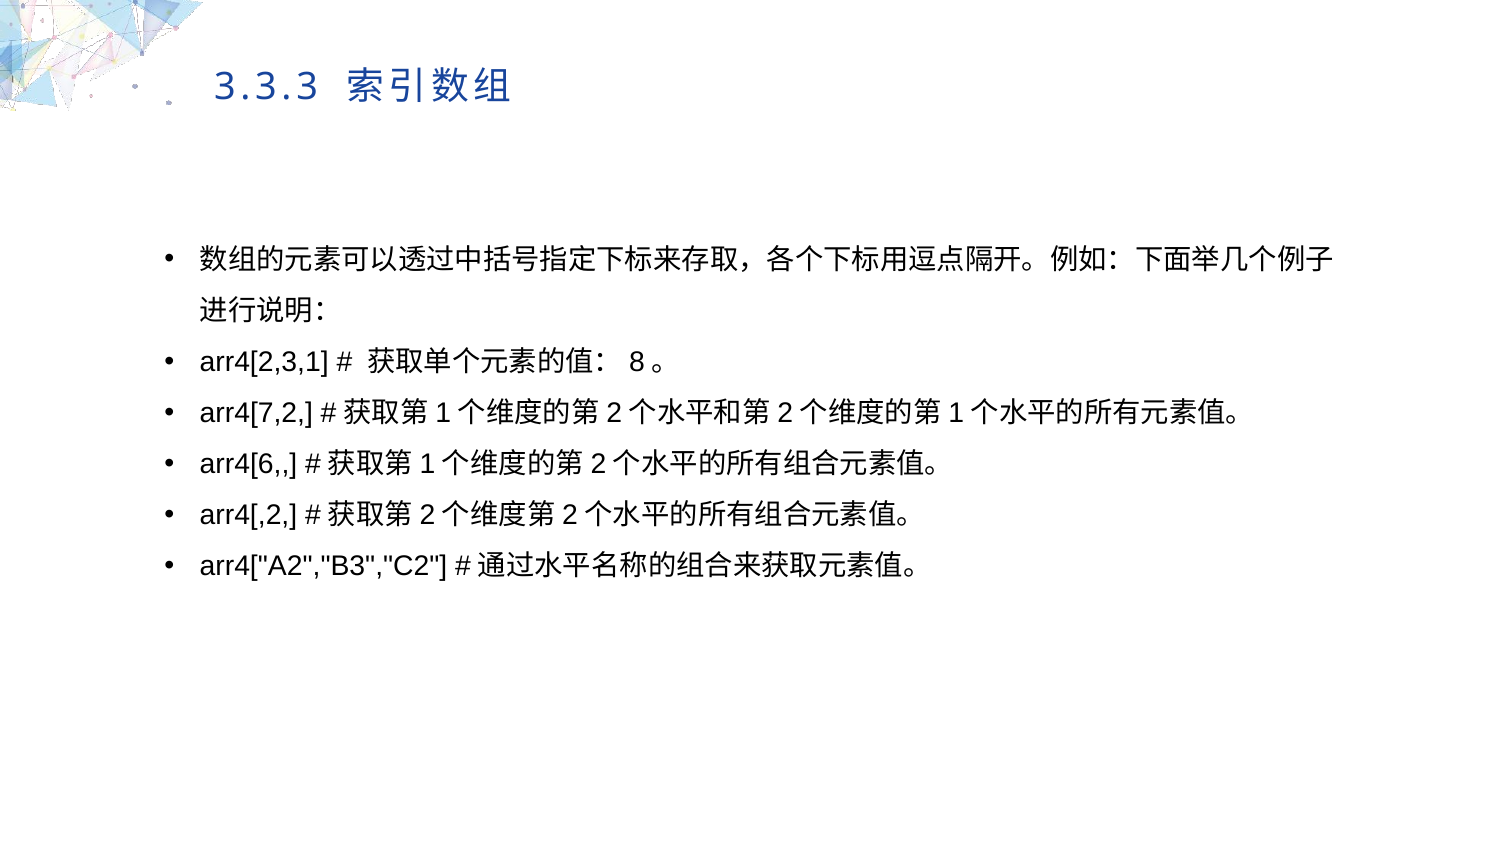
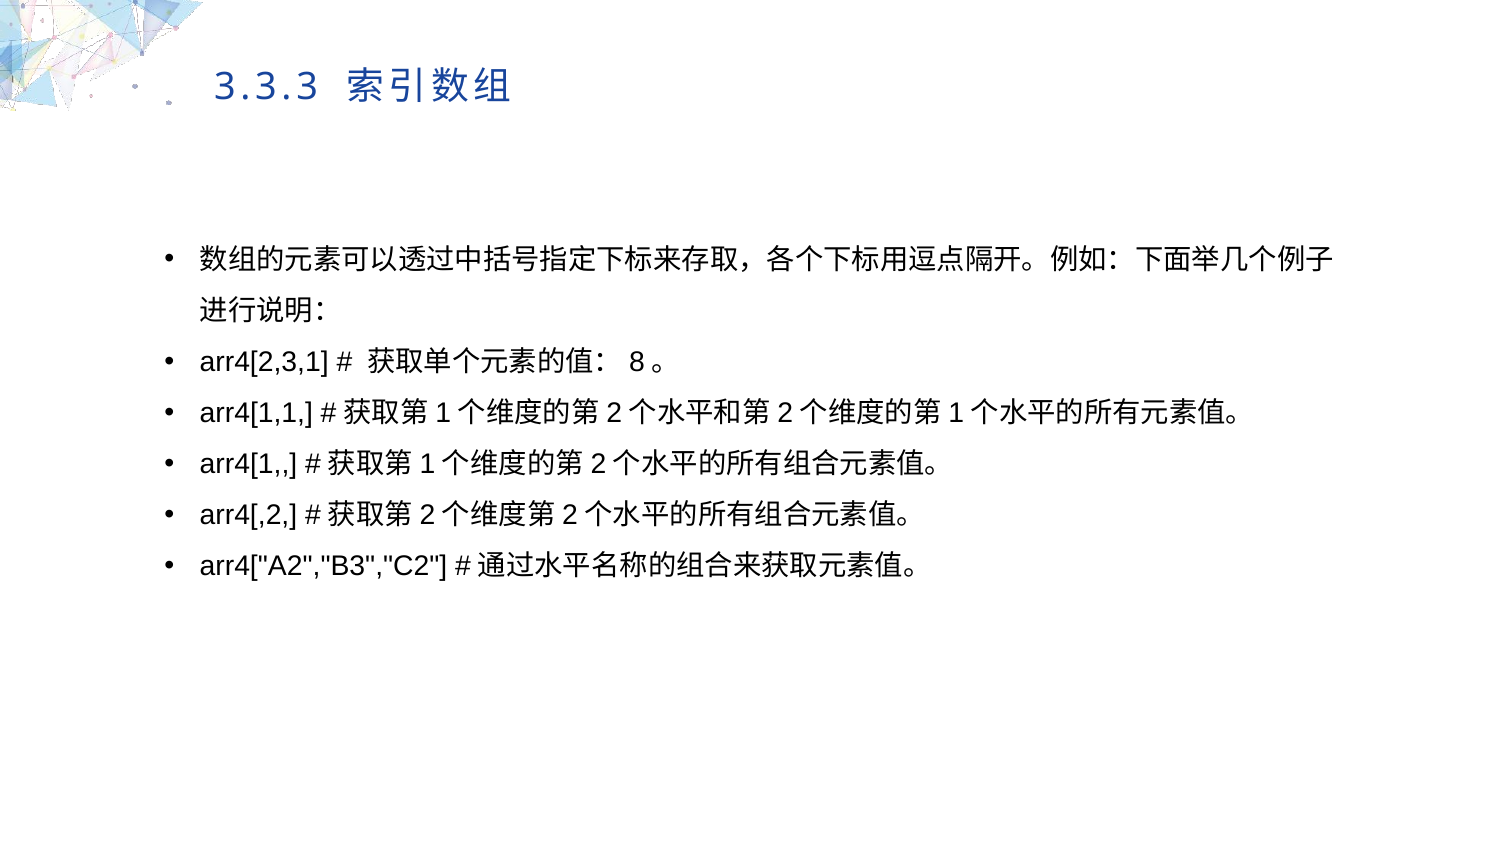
arr4[7,2: arr4[7,2 -> arr4[1,1 (256, 413)
arr4[6: arr4[6 -> arr4[1 (248, 464)
